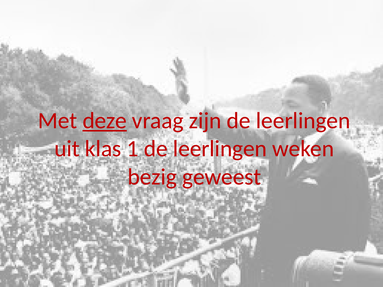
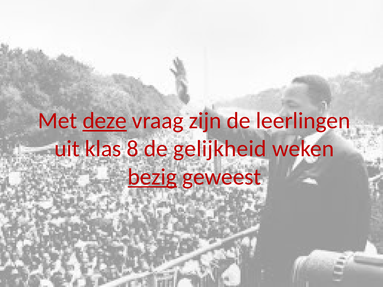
1: 1 -> 8 (133, 149)
leerlingen: leerlingen -> gelijkheid (220, 149)
bezig underline: none -> present (152, 177)
